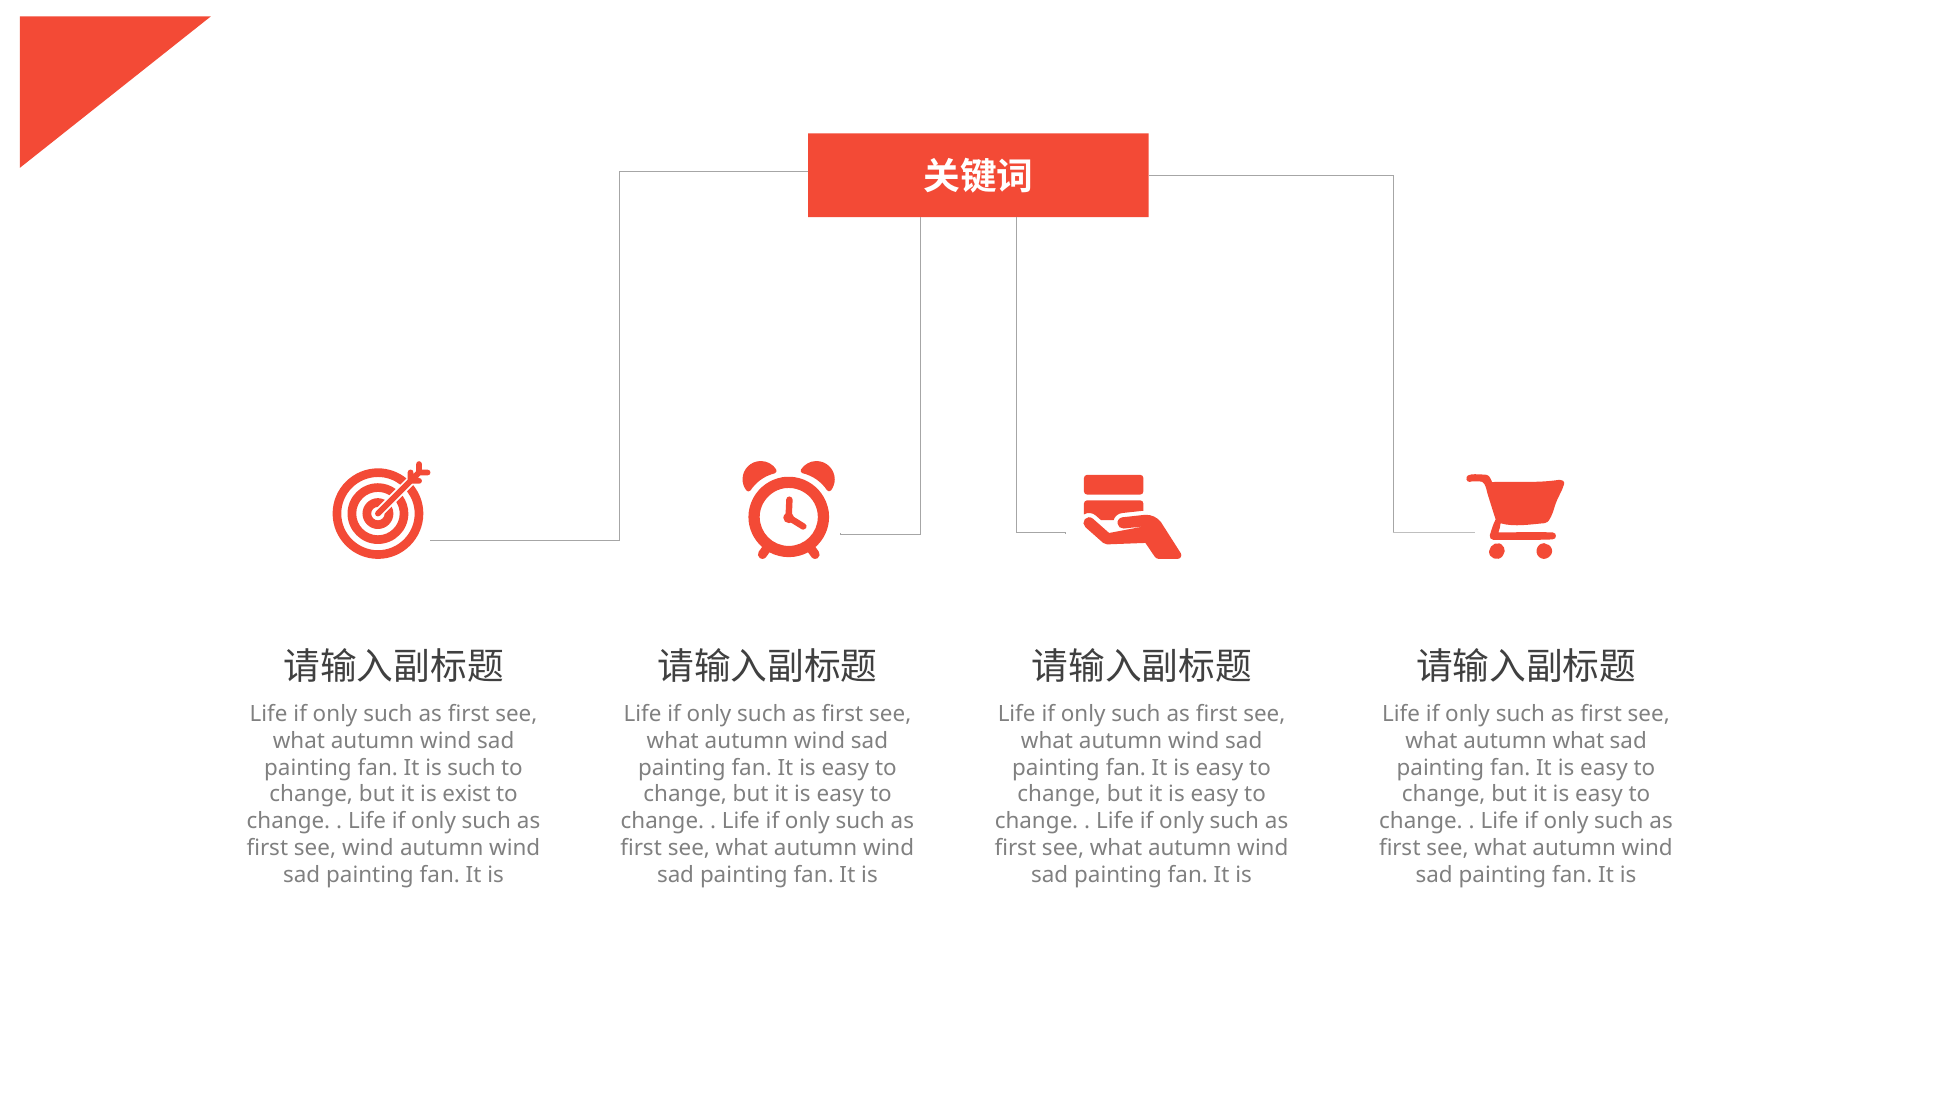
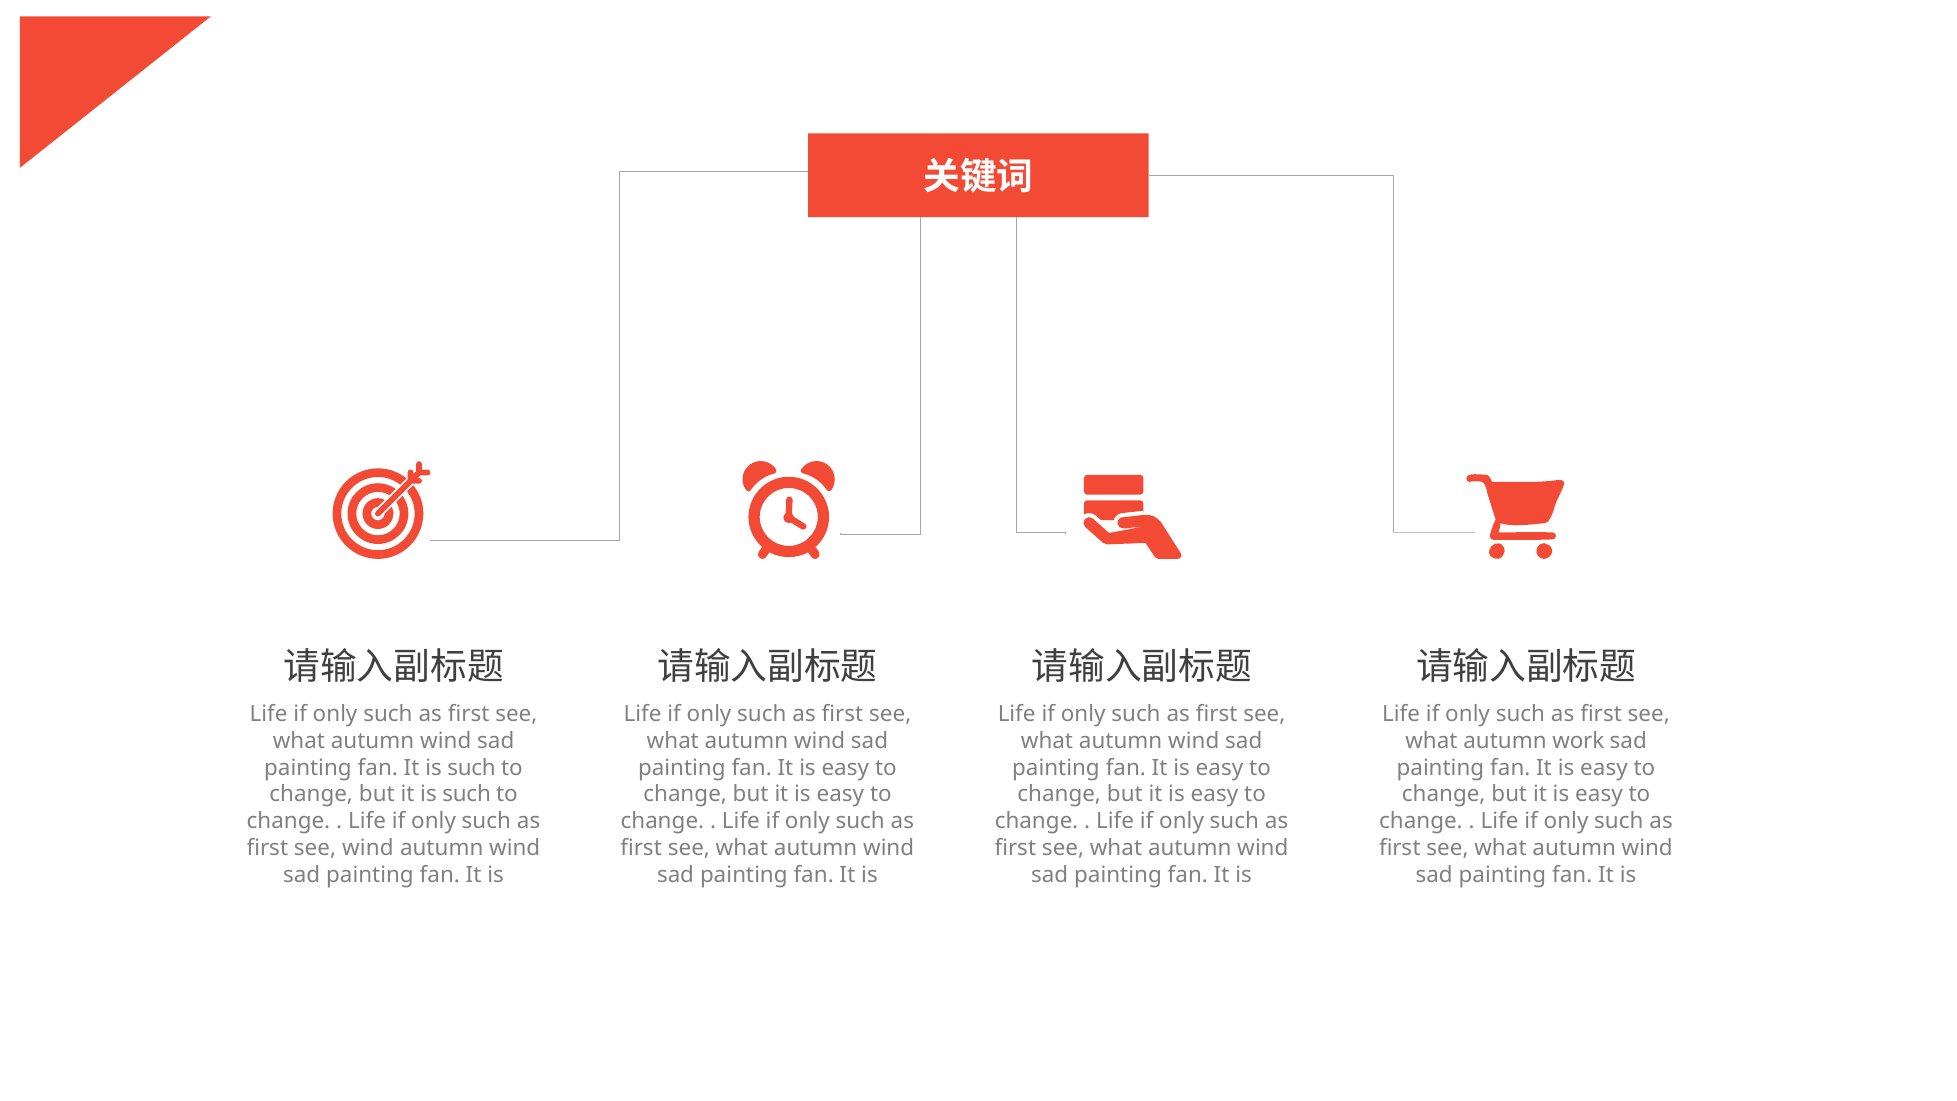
autumn what: what -> work (1578, 741)
but it is exist: exist -> such (467, 794)
